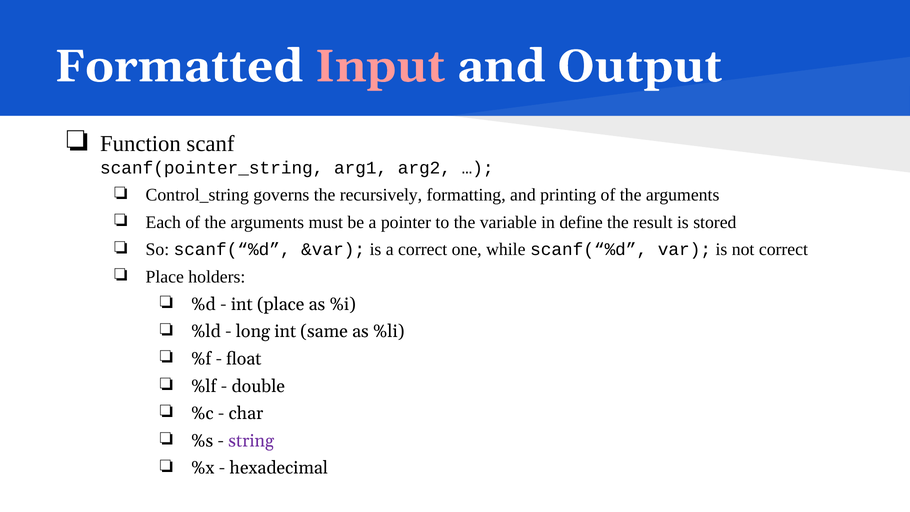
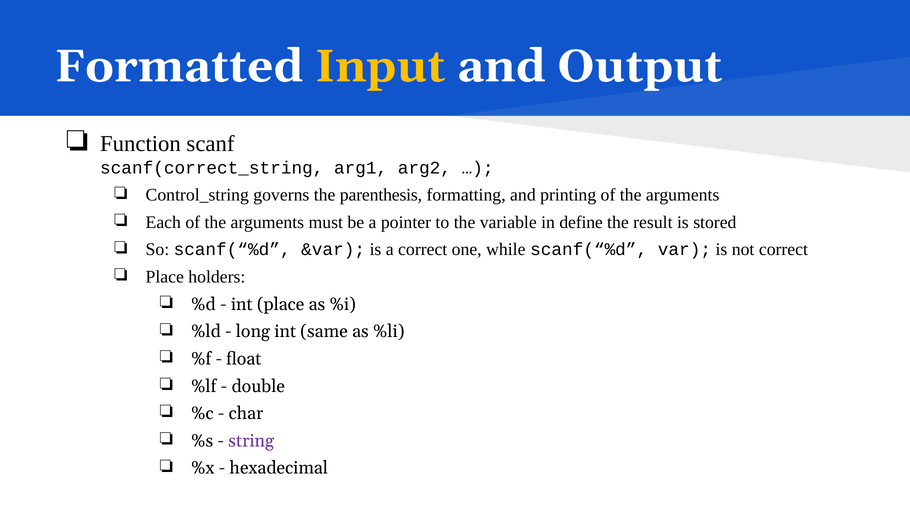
Input colour: pink -> yellow (380, 66)
scanf(pointer_string: scanf(pointer_string -> scanf(correct_string (212, 168)
recursively: recursively -> parenthesis (381, 195)
